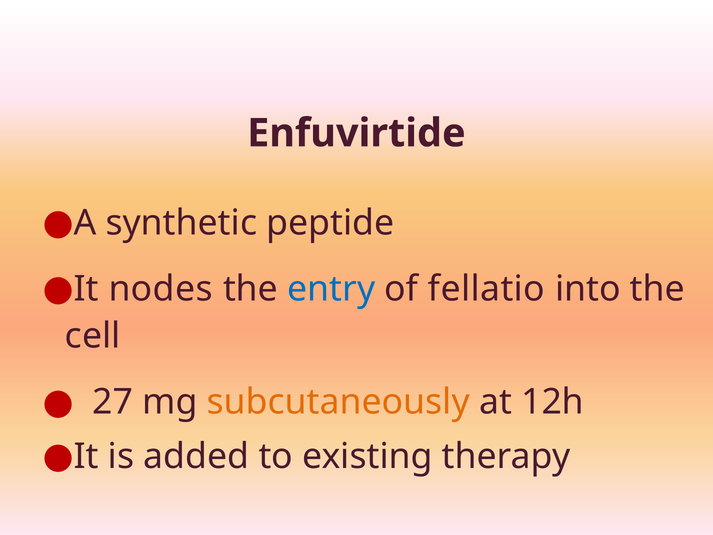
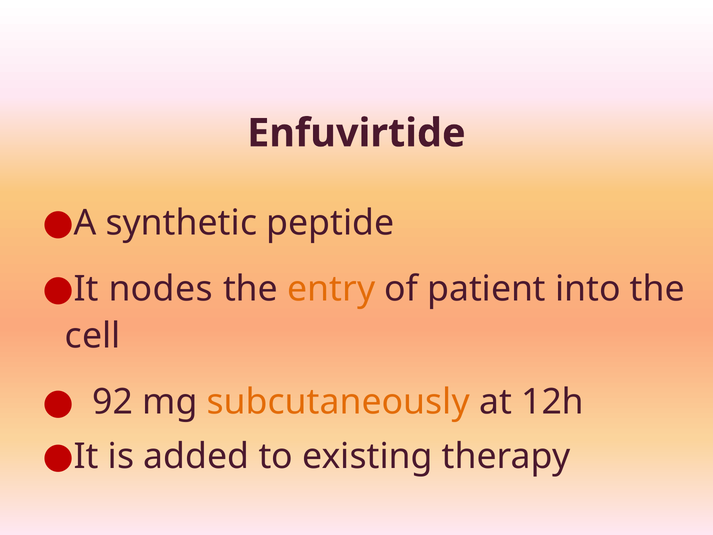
entry colour: blue -> orange (331, 289)
fellatio: fellatio -> patient (487, 289)
27: 27 -> 92 (113, 402)
